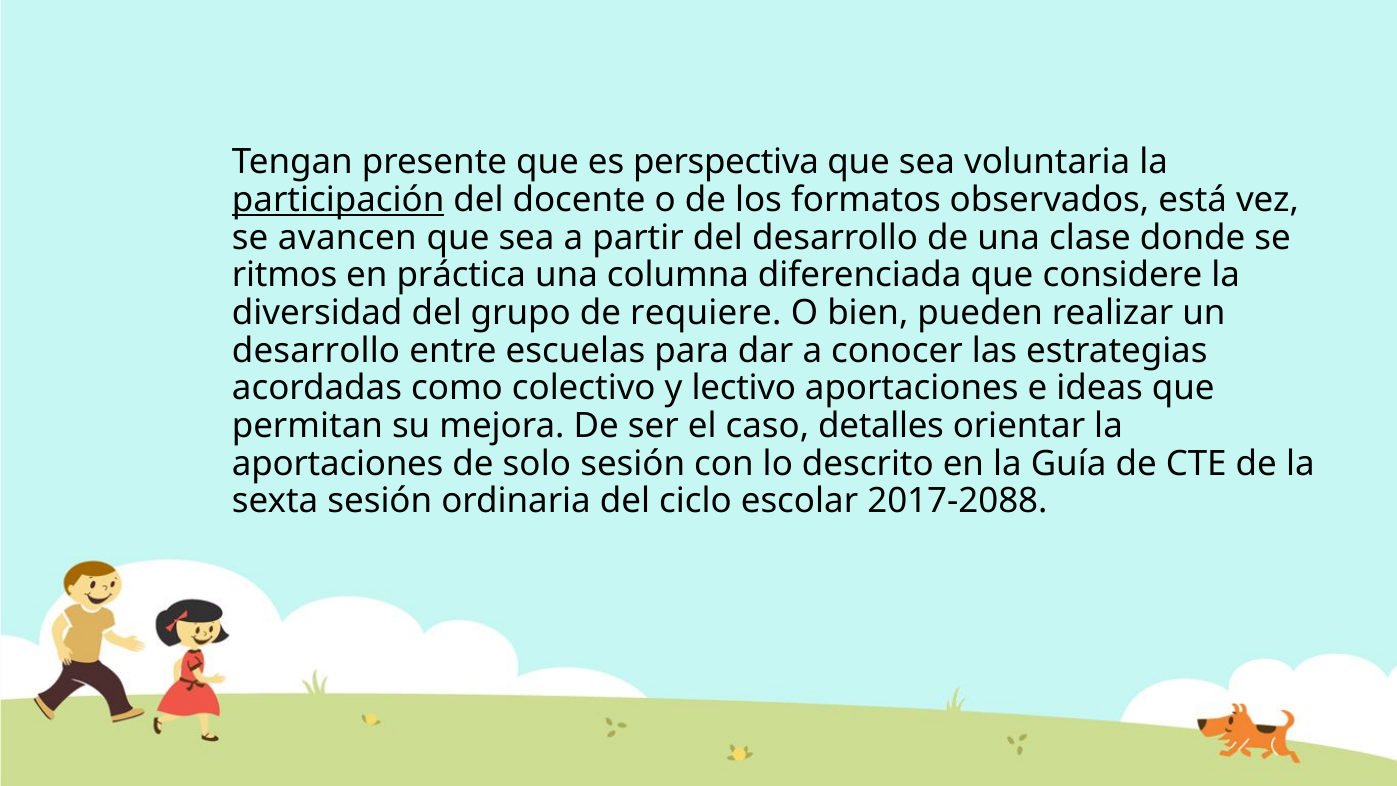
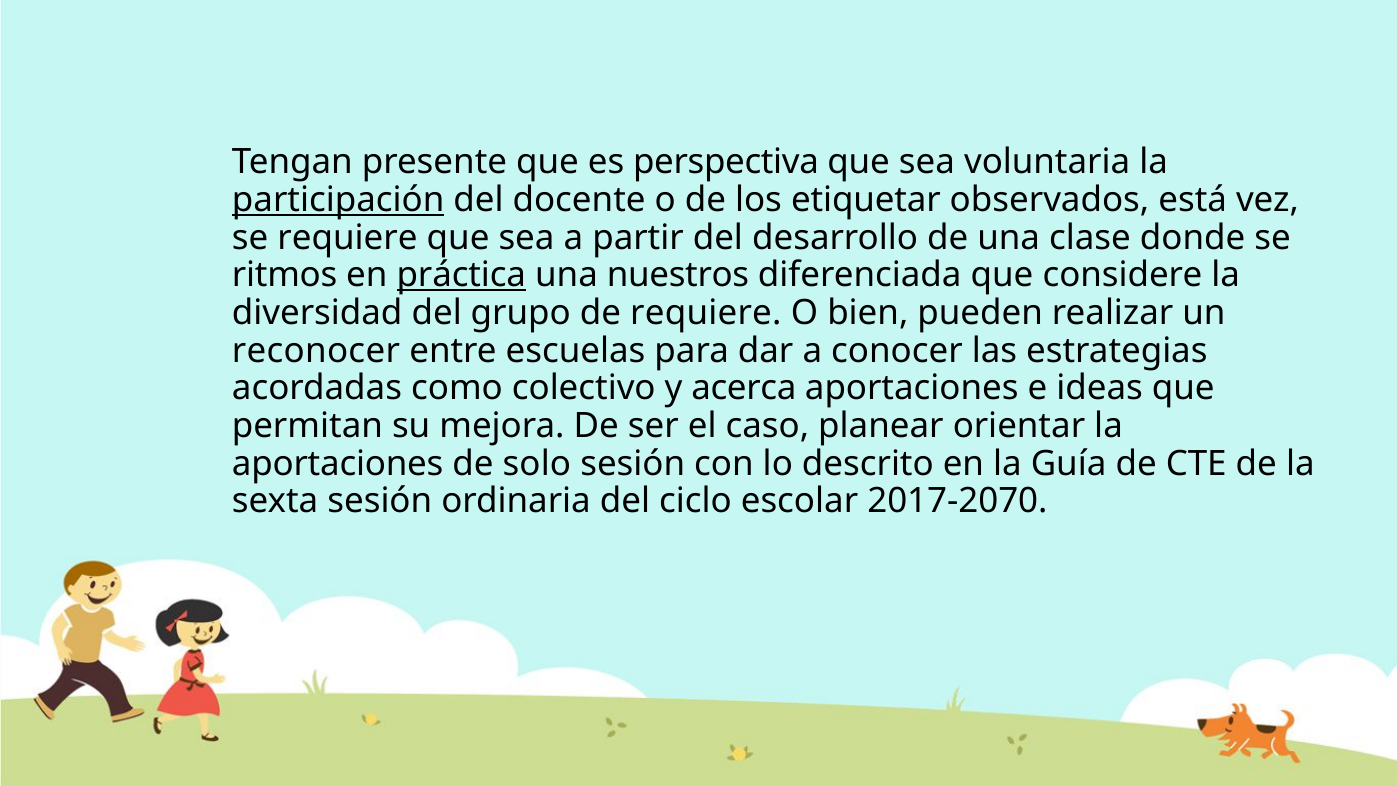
formatos: formatos -> etiquetar (866, 200)
se avancen: avancen -> requiere (347, 237)
práctica underline: none -> present (461, 275)
columna: columna -> nuestros (678, 275)
desarrollo: desarrollo -> reconocer (316, 351)
lectivo: lectivo -> acerca (744, 388)
detalles: detalles -> planear (881, 426)
2017-2088: 2017-2088 -> 2017-2070 (957, 501)
